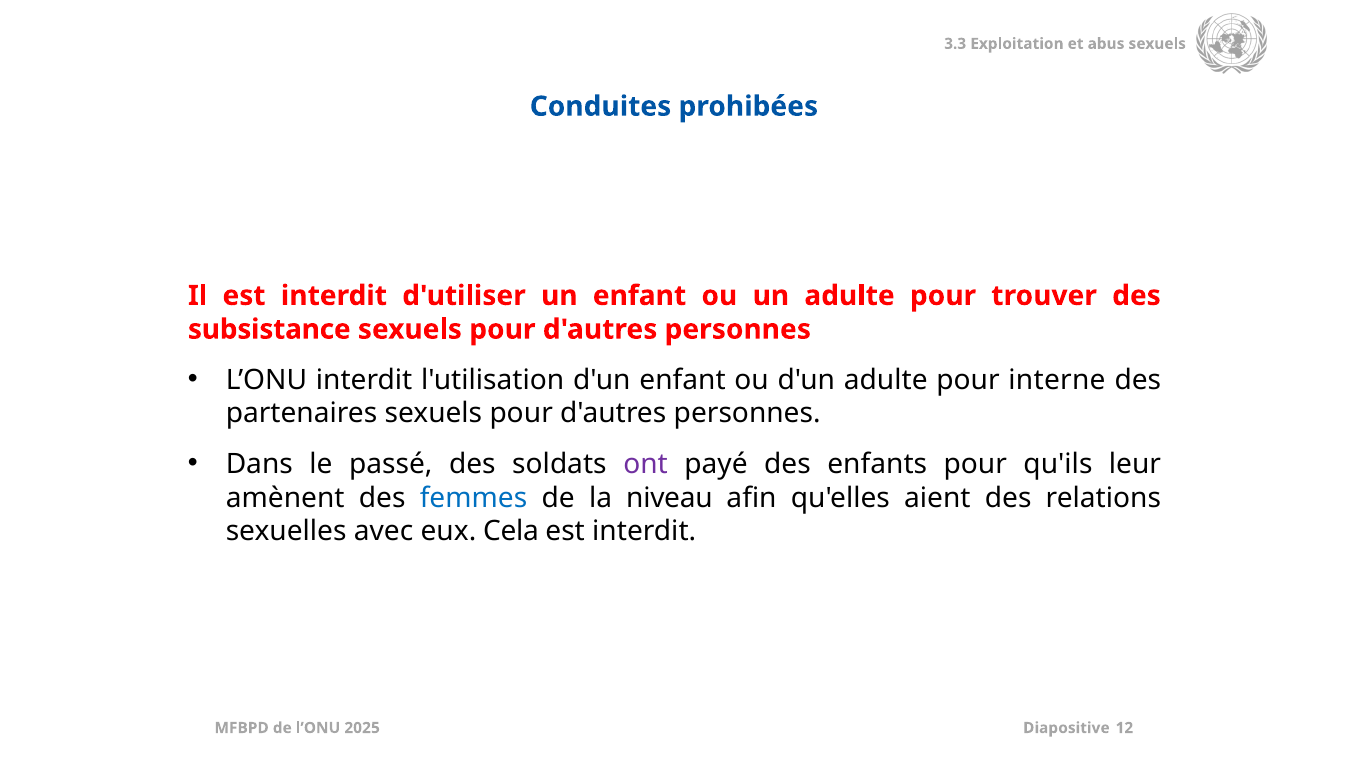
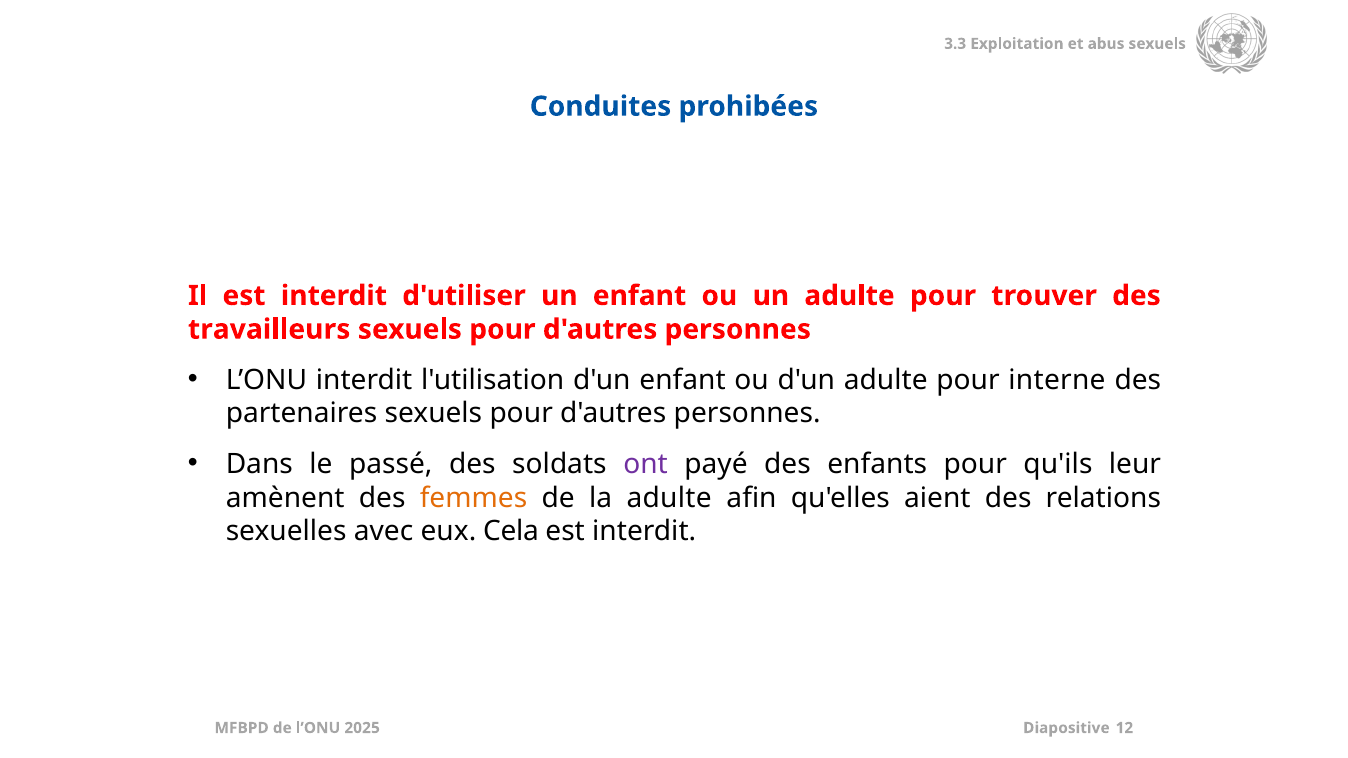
subsistance: subsistance -> travailleurs (269, 330)
femmes colour: blue -> orange (474, 498)
la niveau: niveau -> adulte (669, 498)
